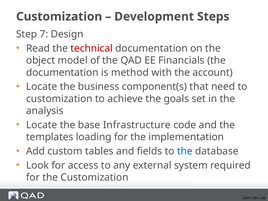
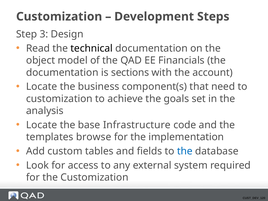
7: 7 -> 3 (44, 34)
technical colour: red -> black (92, 48)
method: method -> sections (130, 73)
loading: loading -> browse (94, 137)
